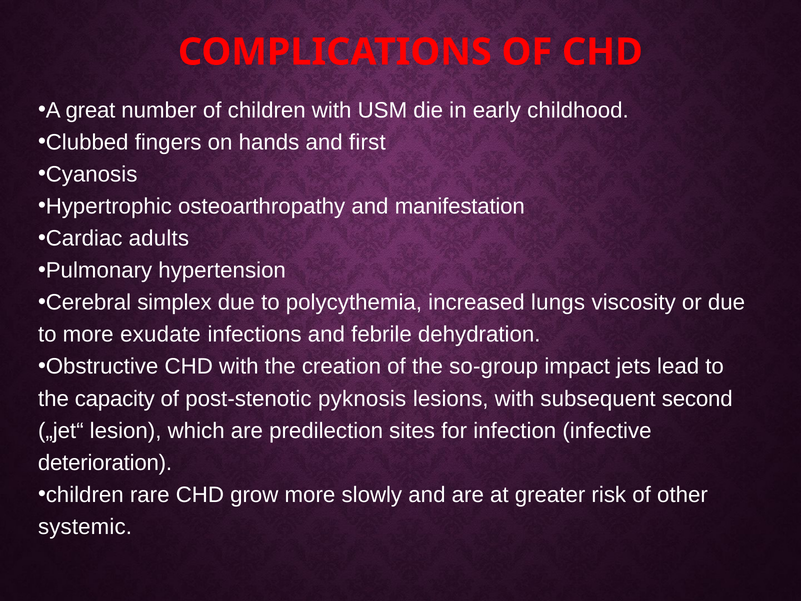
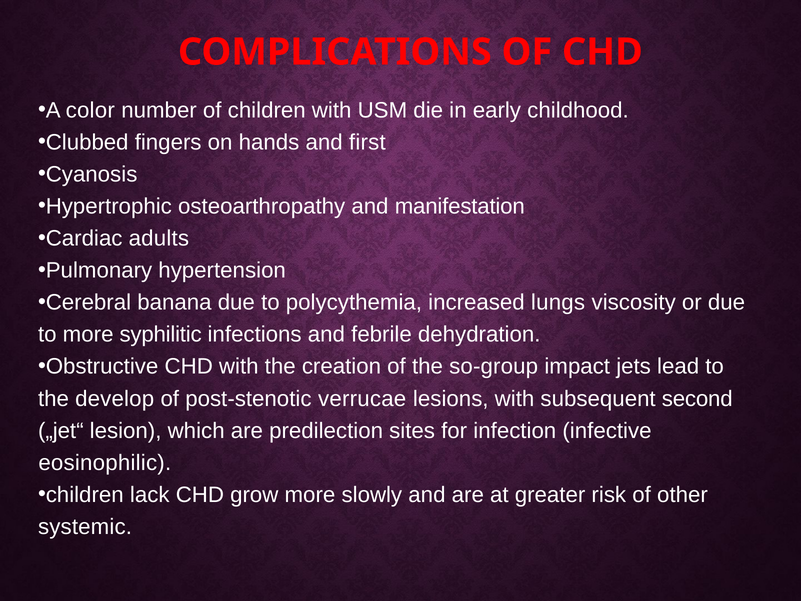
great: great -> color (90, 110)
simplex: simplex -> banana (174, 302)
exudate: exudate -> syphilitic (161, 334)
capacity: capacity -> develop (115, 399)
pyknosis: pyknosis -> verrucae (362, 399)
deterioration: deterioration -> eosinophilic (105, 463)
rare: rare -> lack (150, 495)
